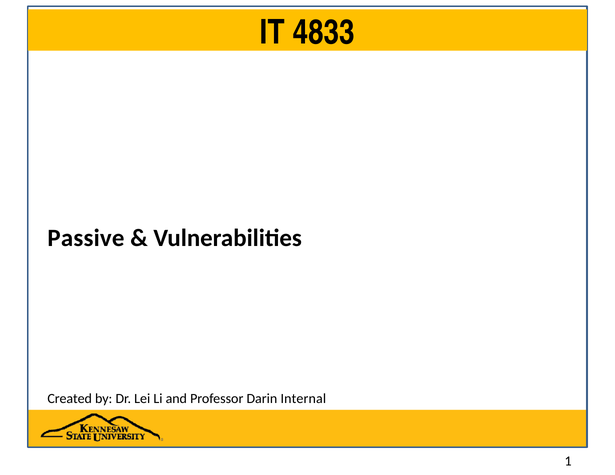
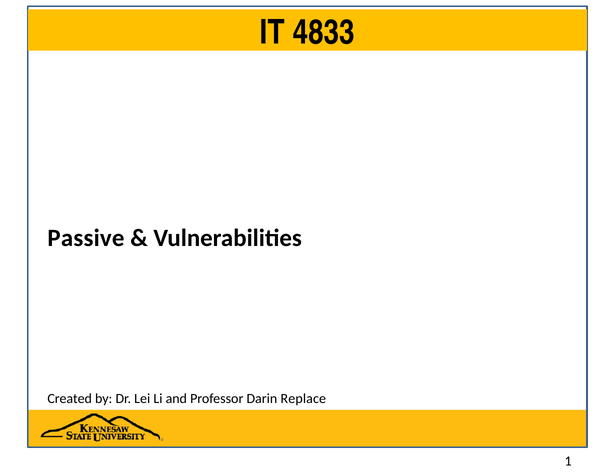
Internal: Internal -> Replace (303, 399)
